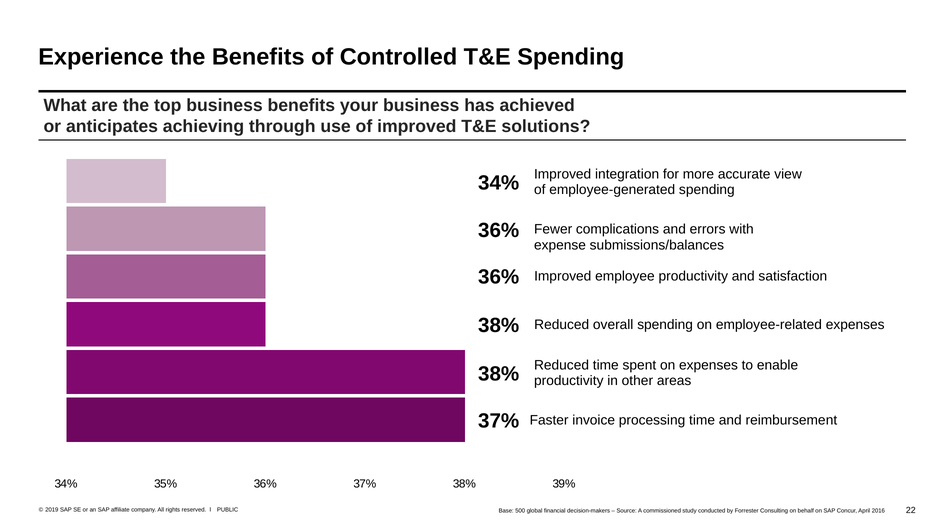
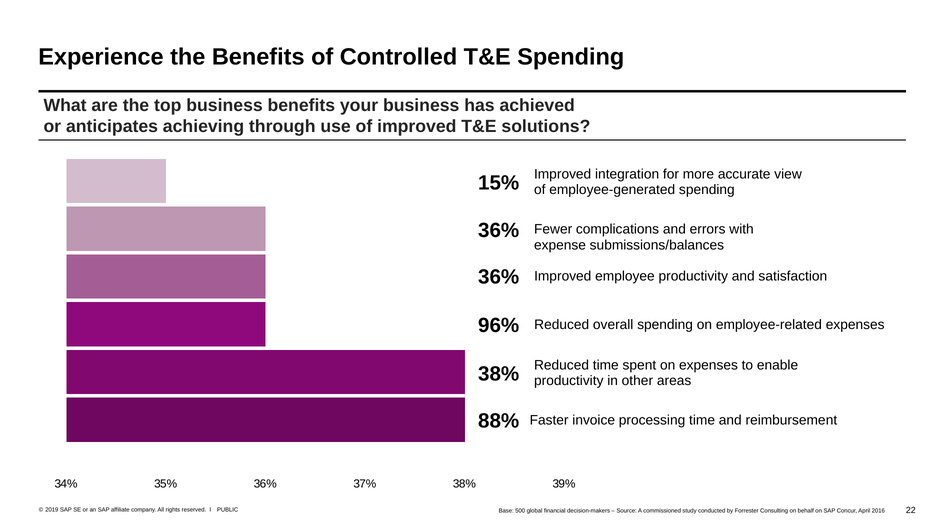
34%: 34% -> 15% (499, 183)
38%: 38% -> 96% (499, 326)
37%: 37% -> 88% (499, 421)
